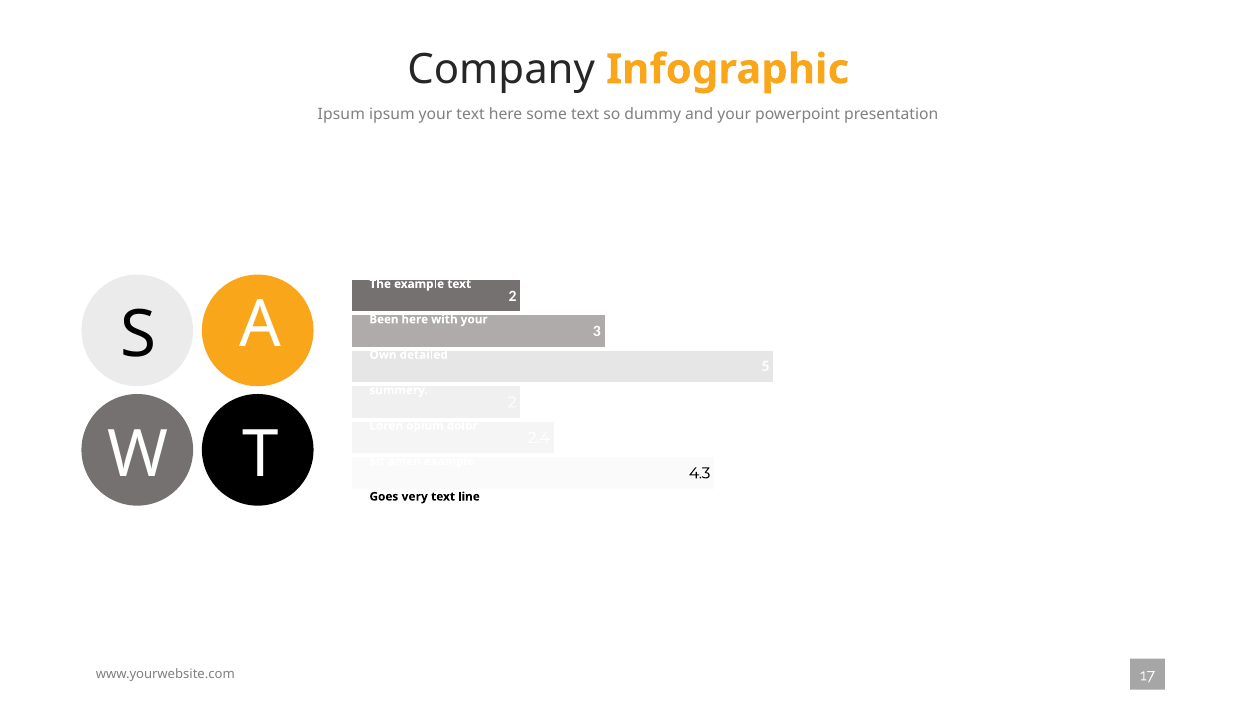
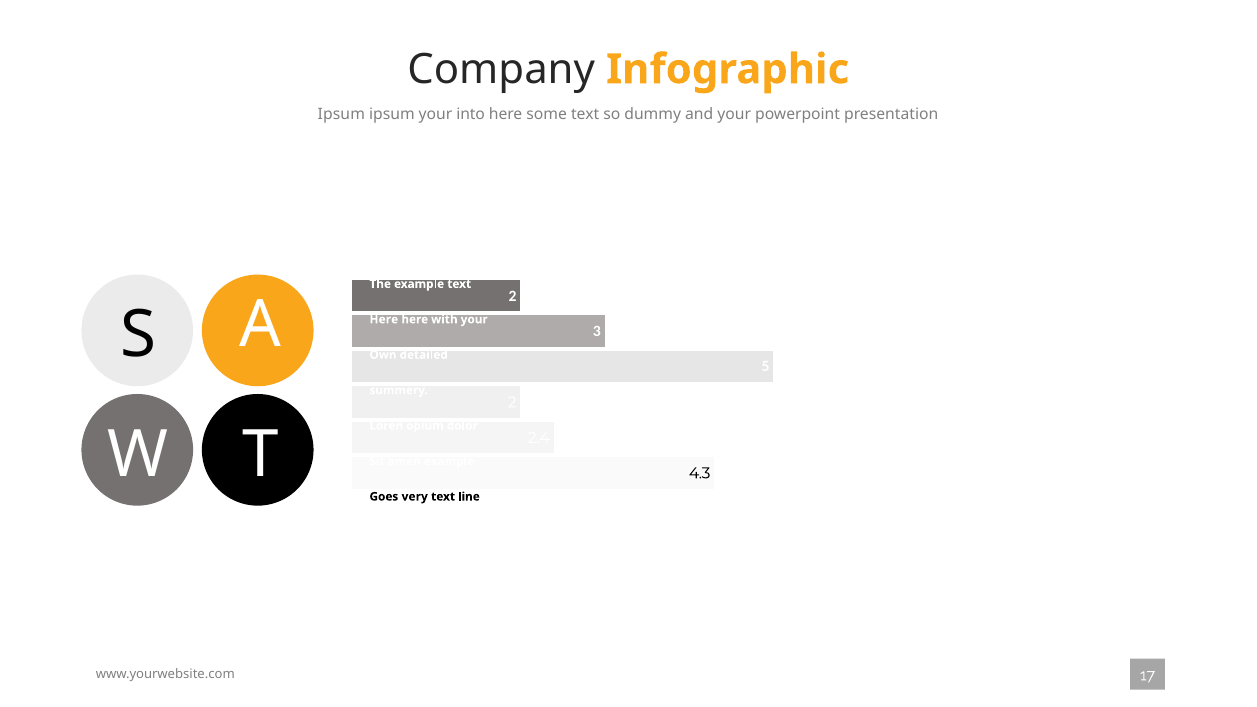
your text: text -> into (471, 114)
Been: Been -> Here (384, 319)
